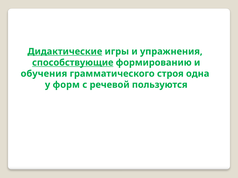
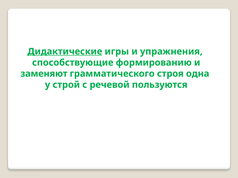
способствующие underline: present -> none (73, 63)
обучения: обучения -> заменяют (44, 74)
форм: форм -> строй (66, 85)
